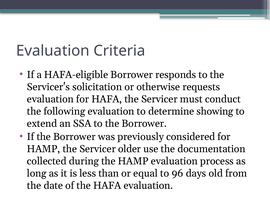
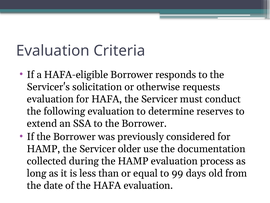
showing: showing -> reserves (215, 111)
96: 96 -> 99 (177, 173)
